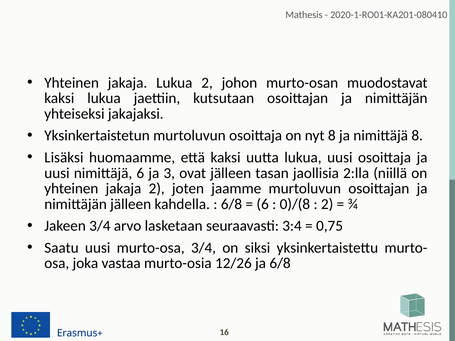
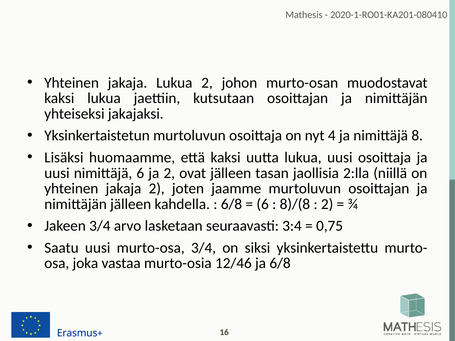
nyt 8: 8 -> 4 (332, 136)
ja 3: 3 -> 2 (169, 173)
0)/(8: 0)/(8 -> 8)/(8 (295, 204)
12/26: 12/26 -> 12/46 (233, 263)
